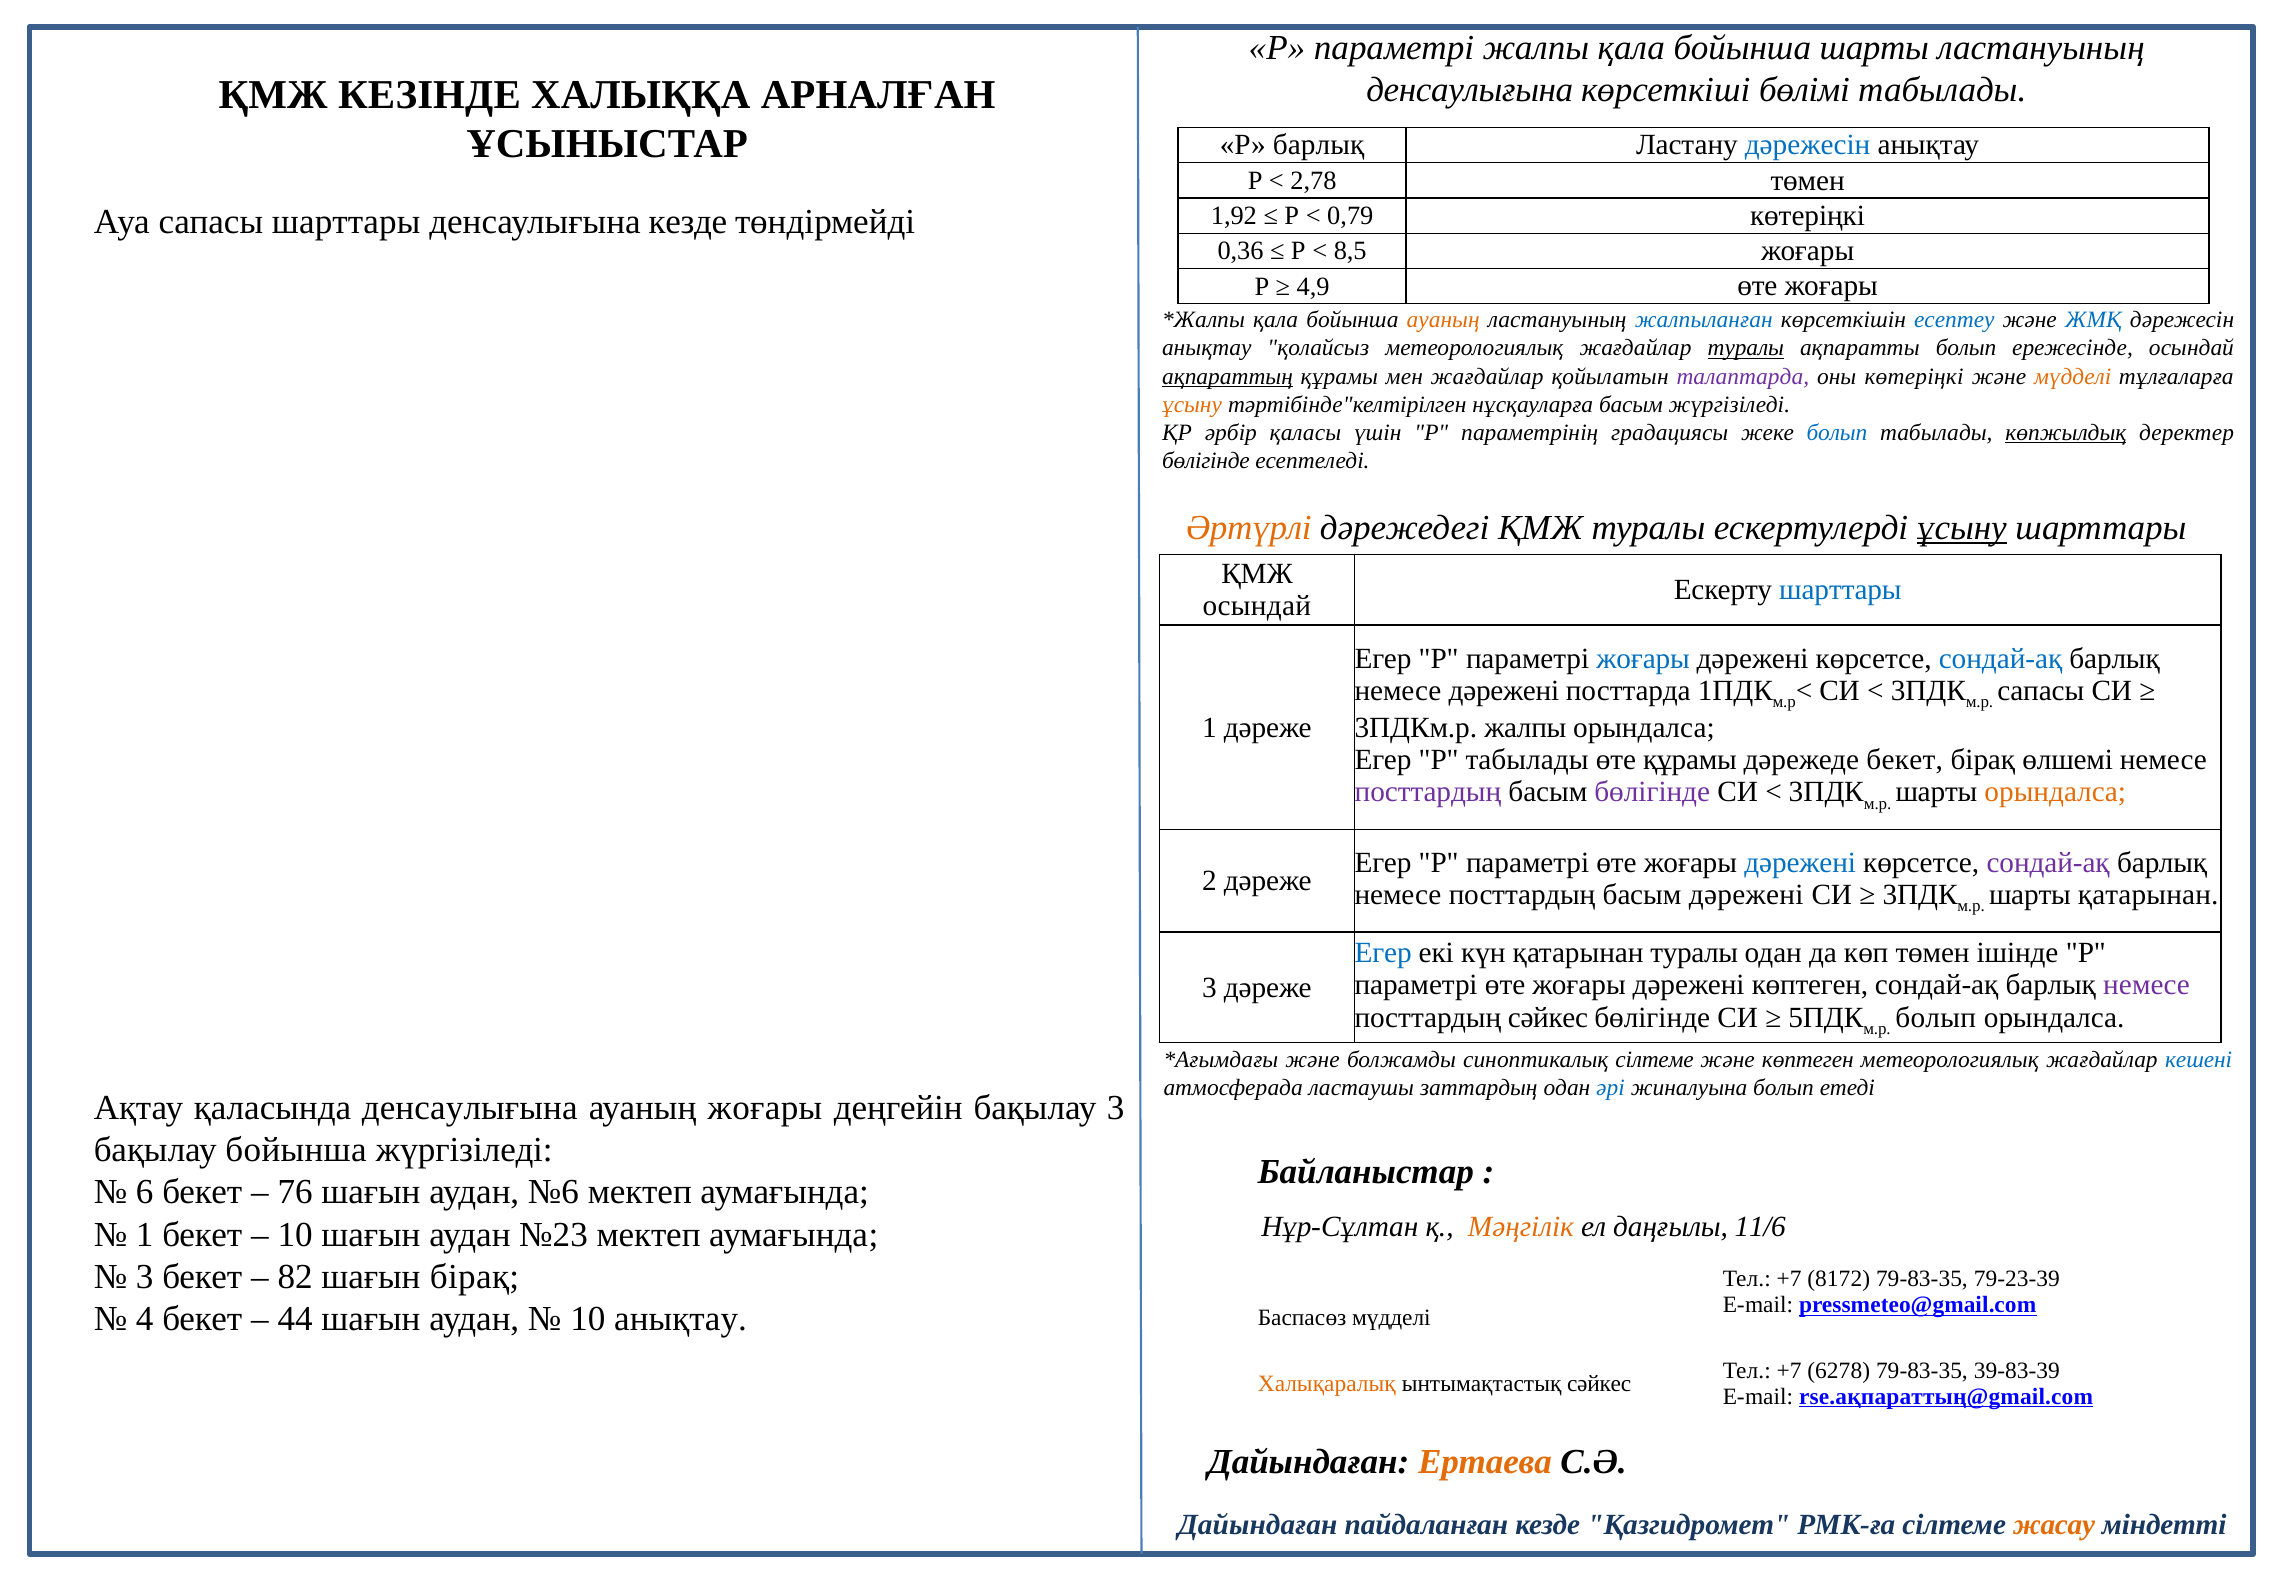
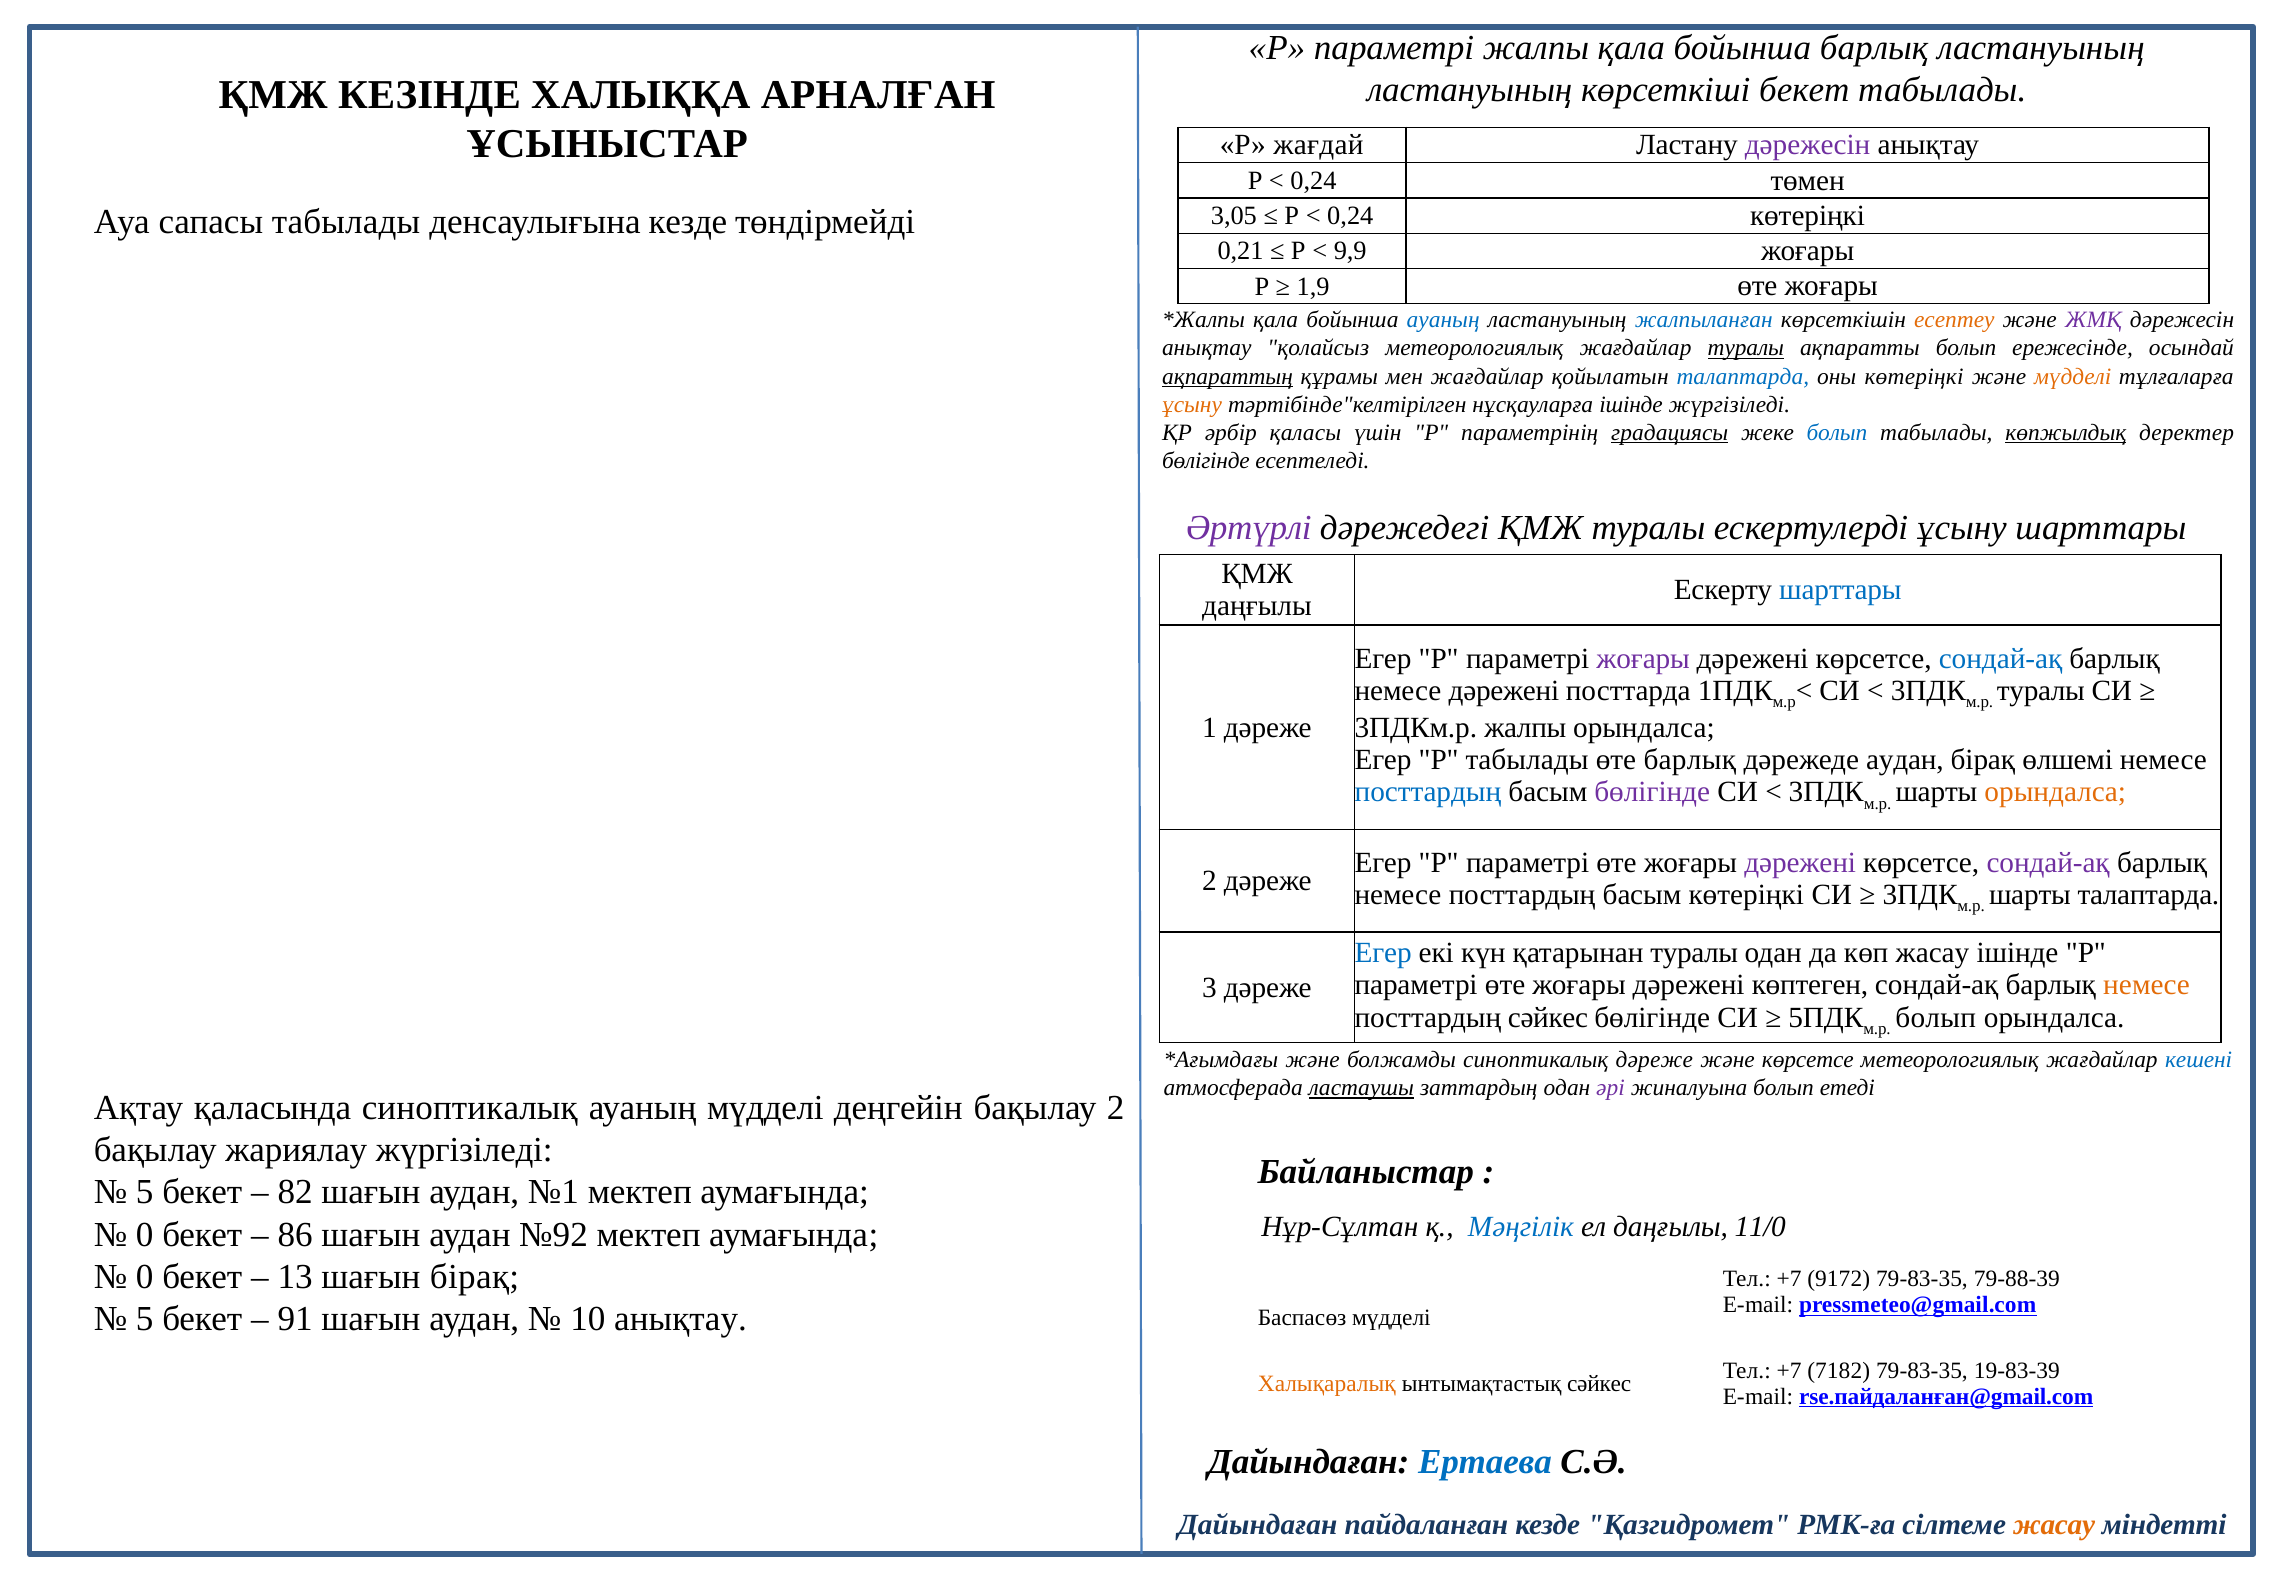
бойынша шарты: шарты -> барлық (1874, 48)
денсаулығына: денсаулығына -> ластануының (1470, 90)
көрсеткіші бөлімі: бөлімі -> бекет (1804, 90)
Р барлық: барлық -> жағдай (1318, 145)
дәрежесін colour: blue -> purple (1808, 145)
2,78: 2,78 -> 0,24 (1314, 180)
1,92: 1,92 -> 3,05 (1234, 216)
0,79: 0,79 -> 0,24 (1350, 216)
сапасы шарттары: шарттары -> табылады (346, 221)
0,36: 0,36 -> 0,21 (1241, 251)
8,5: 8,5 -> 9,9 (1350, 251)
4,9: 4,9 -> 1,9 (1313, 286)
ауаның colour: orange -> blue (1443, 320)
есептеу colour: blue -> orange (1954, 320)
ЖМҚ colour: blue -> purple (2093, 320)
талаптарда colour: purple -> blue (1743, 376)
нұсқауларға басым: басым -> ішінде (1631, 404)
градациясы underline: none -> present (1670, 432)
Әртүрлі colour: orange -> purple (1249, 528)
ұсыну underline: present -> none (1962, 528)
осындай: осындай -> даңғылы (1257, 606)
жоғары colour: blue -> purple (1643, 658)
сапасы: сапасы -> туралы (2041, 690)
өте құрамы: құрамы -> барлық (1690, 760)
дәрежеде бекет: бекет -> аудан (1905, 760)
посттардың colour: purple -> blue (1428, 792)
дәрежені colour: blue -> purple (1800, 862)
басым дәрежені: дәрежені -> көтеріңкі (1746, 895)
шарты қатарынан: қатарынан -> талаптарда (2148, 895)
көп төмен: төмен -> жасау (1932, 953)
немесе colour: purple -> orange (2146, 985)
синоптикалық сілтеме: сілтеме -> дәреже (1654, 1059)
және көптеген: көптеген -> көрсетсе (1808, 1059)
ластаушы underline: none -> present (1361, 1088)
әрі colour: blue -> purple (1610, 1088)
қаласында денсаулығына: денсаулығына -> синоптикалық (470, 1108)
ауаның жоғары: жоғары -> мүдделі (765, 1108)
бақылау 3: 3 -> 2 (1116, 1108)
бақылау бойынша: бойынша -> жариялау (296, 1150)
6: 6 -> 5 (145, 1192)
76: 76 -> 82 (295, 1192)
№6: №6 -> №1 (553, 1192)
Мәңгілік colour: orange -> blue (1521, 1227)
11/6: 11/6 -> 11/0 (1760, 1227)
1: 1 -> 0 (145, 1234)
10: 10 -> 86 (295, 1234)
№23: №23 -> №92 (553, 1234)
3: 3 -> 0 (145, 1276)
82: 82 -> 13 (295, 1276)
8172: 8172 -> 9172 (1839, 1279)
79-23-39: 79-23-39 -> 79-88-39 (2017, 1279)
4: 4 -> 5 (145, 1318)
44: 44 -> 91 (295, 1318)
6278: 6278 -> 7182 (1839, 1370)
39-83-39: 39-83-39 -> 19-83-39 (2017, 1370)
rse.ақпараттың@gmail.com: rse.ақпараттың@gmail.com -> rse.пайдаланған@gmail.com (1946, 1396)
Ертаева colour: orange -> blue (1485, 1461)
